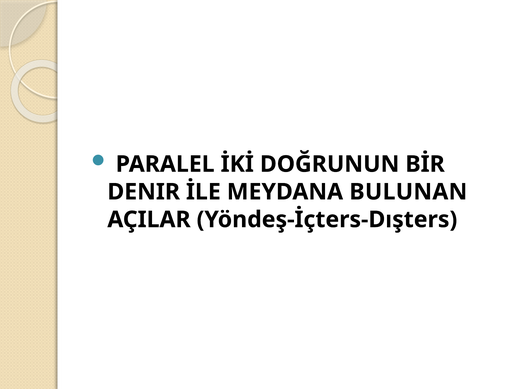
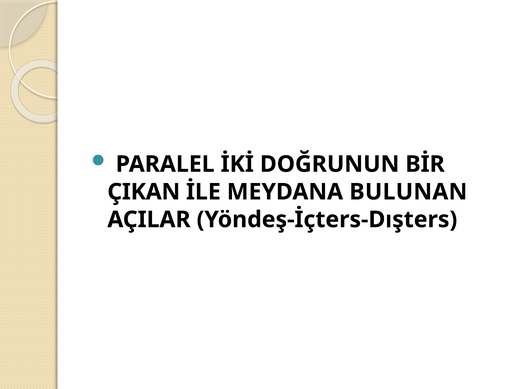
DENIR: DENIR -> ÇIKAN (144, 192)
